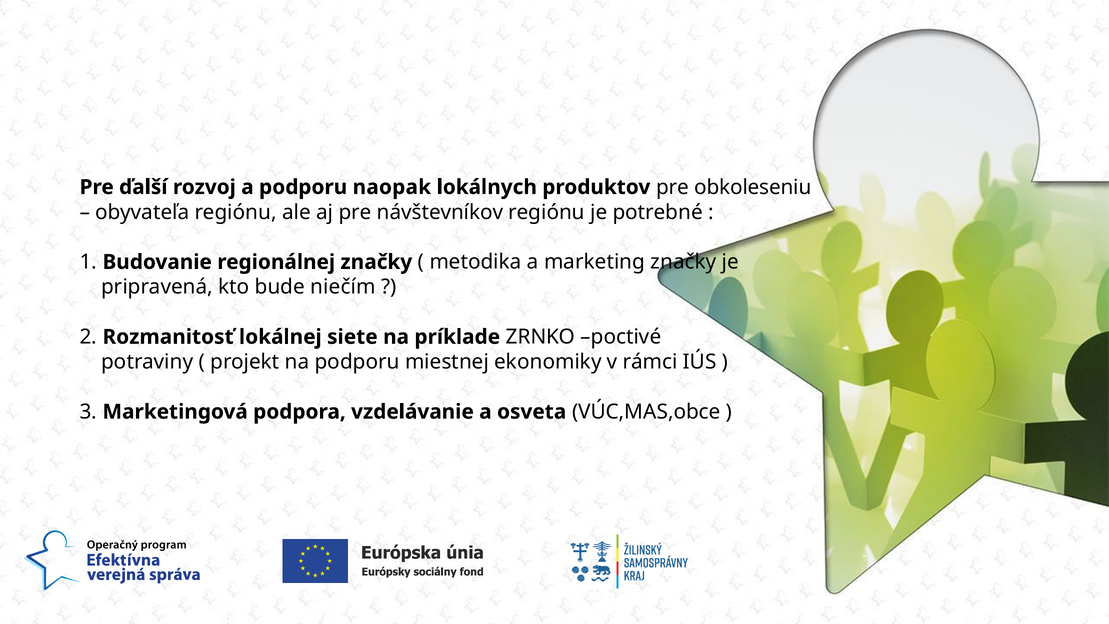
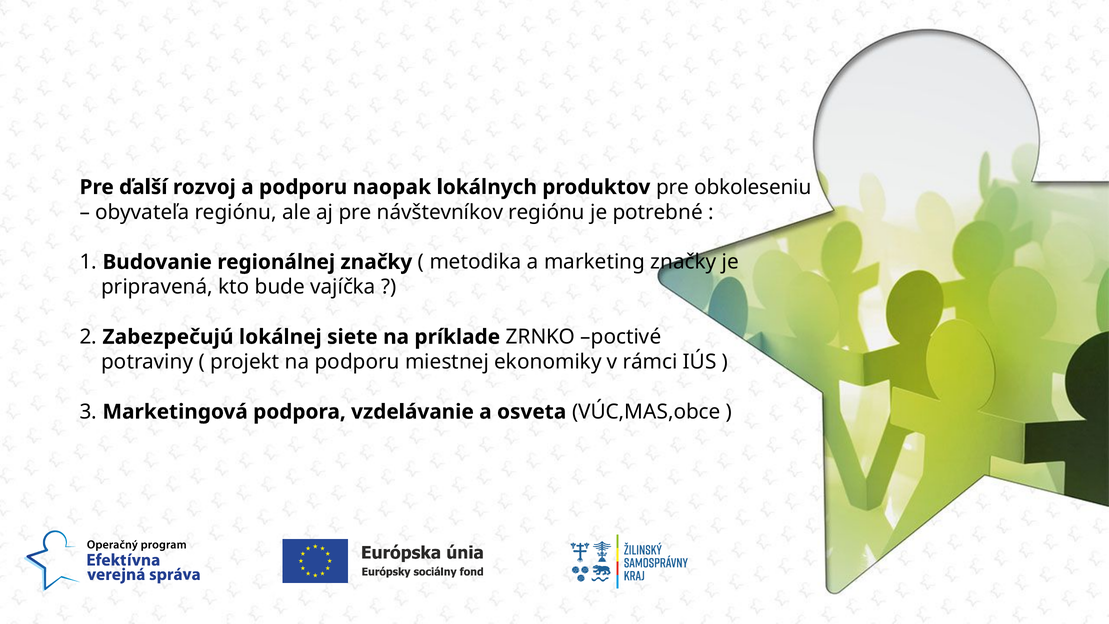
niečím: niečím -> vajíčka (343, 287)
Rozmanitosť: Rozmanitosť -> Zabezpečujú (168, 337)
